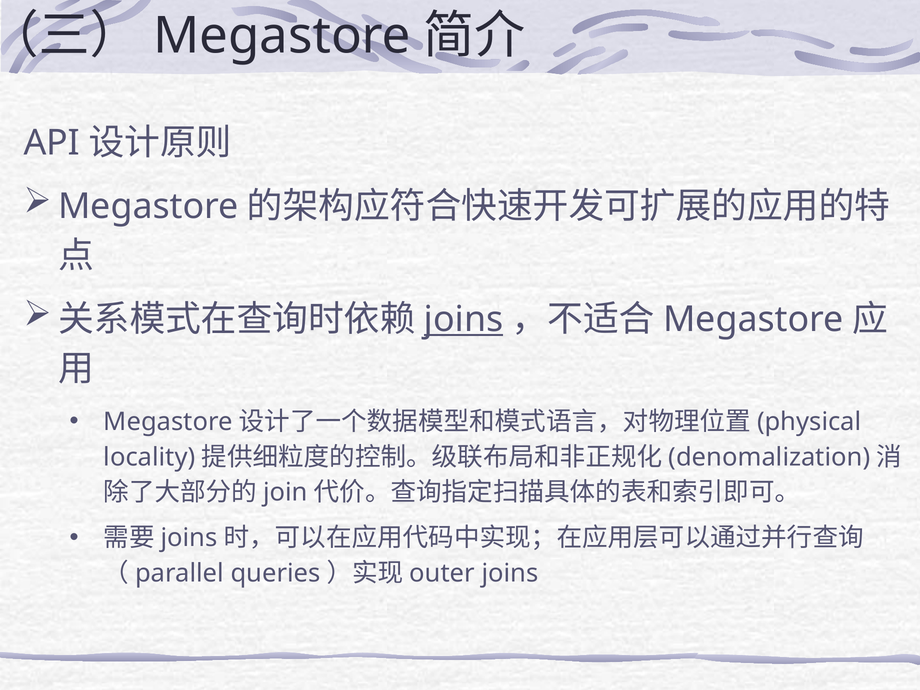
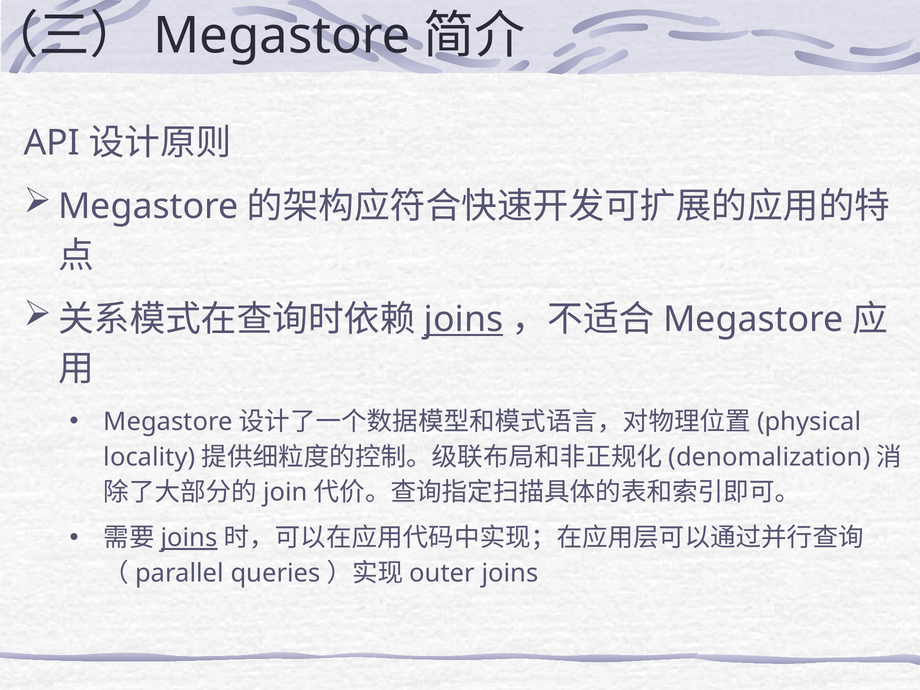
joins underline: none -> present (189, 538)
